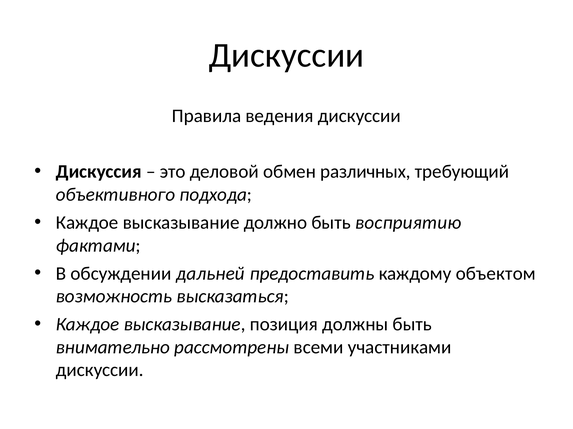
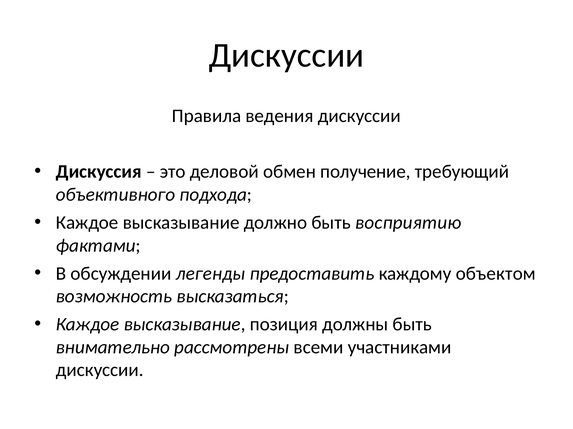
различных: различных -> получение (365, 172)
дальней: дальней -> легенды (211, 274)
